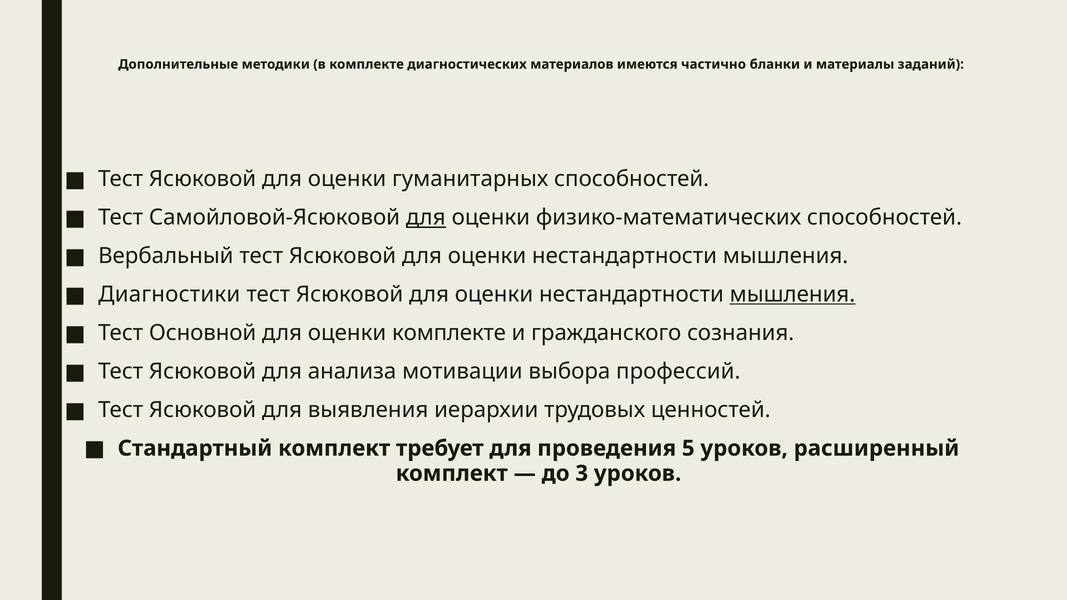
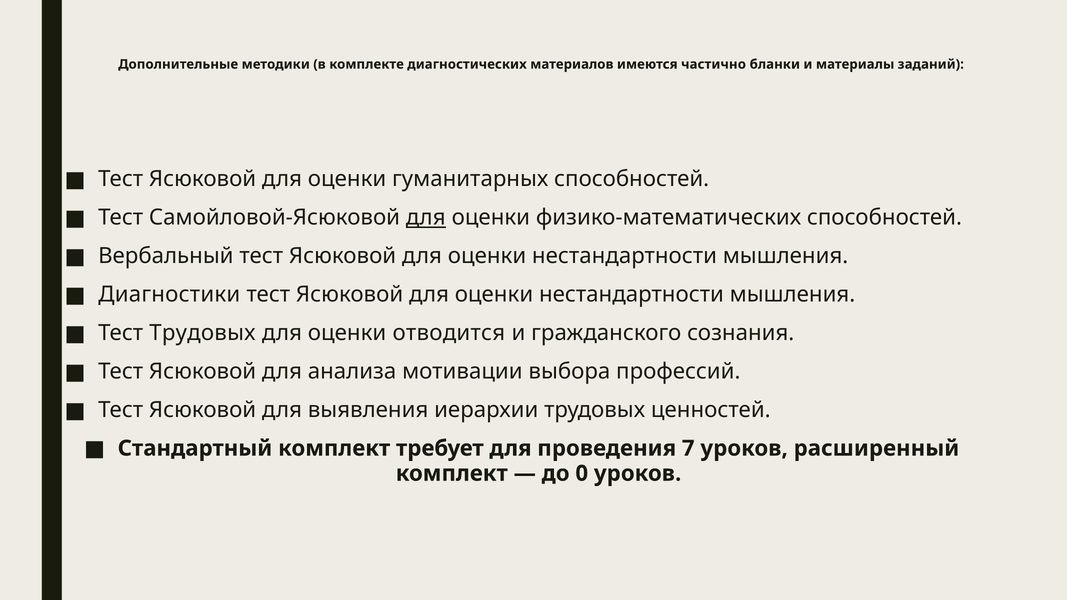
мышления underline: present -> none (792, 295)
Тест Основной: Основной -> Трудовых (202, 333)
оценки комплекте: комплекте -> отводится (449, 333)
5: 5 -> 7 (688, 448)
3: 3 -> 0 (582, 474)
